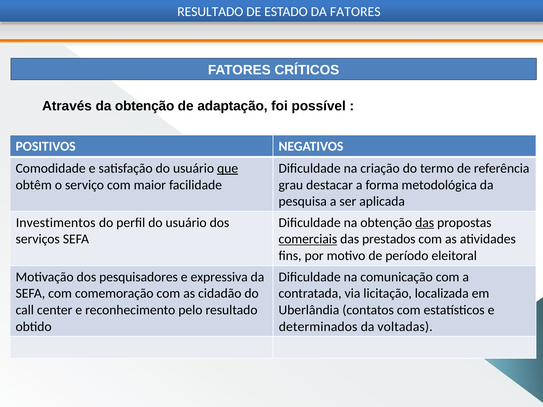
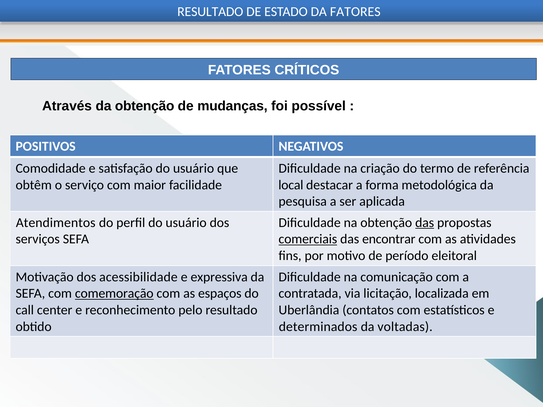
adaptação: adaptação -> mudanças (232, 106)
que underline: present -> none (228, 168)
grau: grau -> local (291, 185)
Investimentos: Investimentos -> Atendimentos (56, 223)
prestados: prestados -> encontrar (389, 239)
pesquisadores: pesquisadores -> acessibilidade (138, 277)
comemoração underline: none -> present (114, 294)
cidadão: cidadão -> espaços (220, 294)
